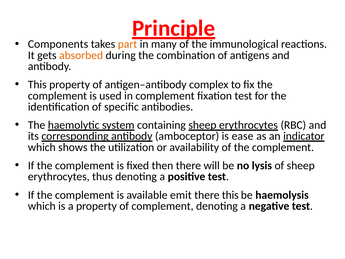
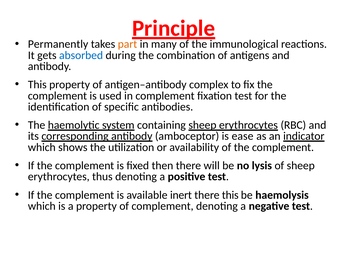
Components: Components -> Permanently (58, 44)
absorbed colour: orange -> blue (81, 55)
emit: emit -> inert (181, 195)
